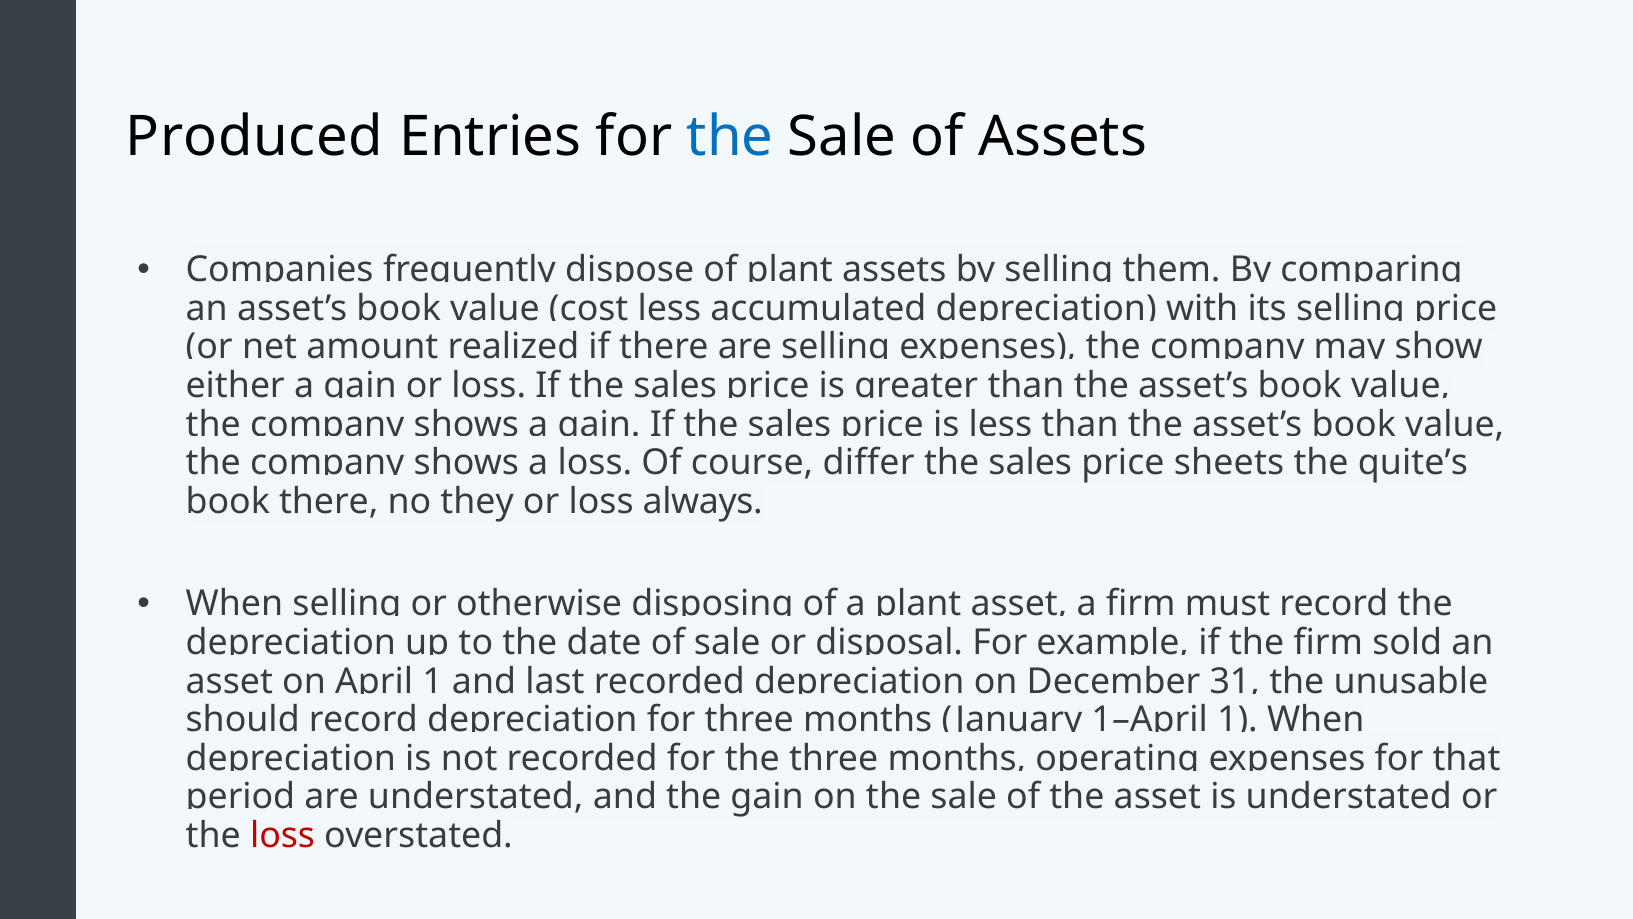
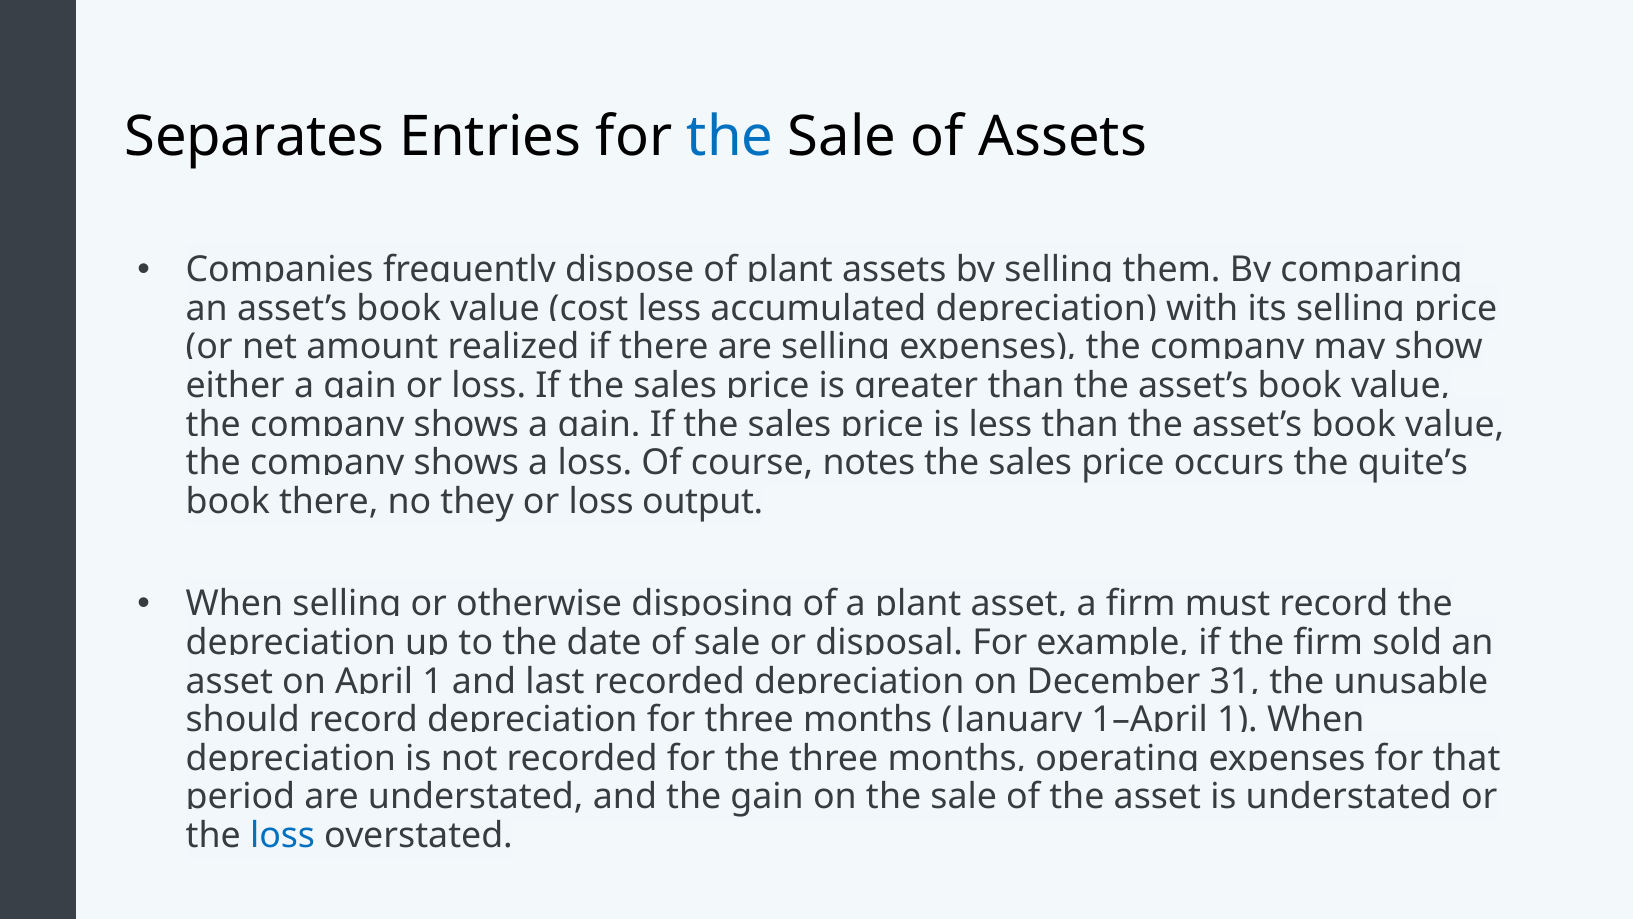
Produced: Produced -> Separates (255, 137)
differ: differ -> notes (869, 463)
sheets: sheets -> occurs (1229, 463)
always: always -> output (703, 501)
loss colour: red -> blue (283, 835)
